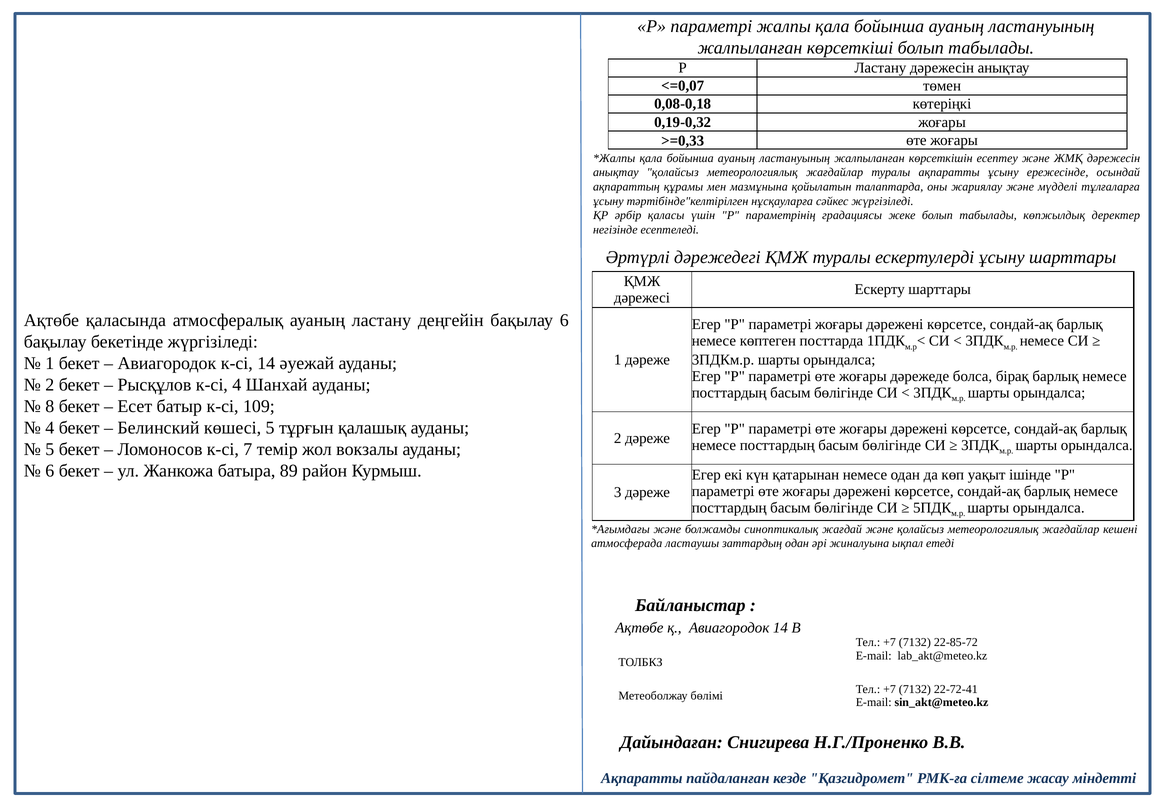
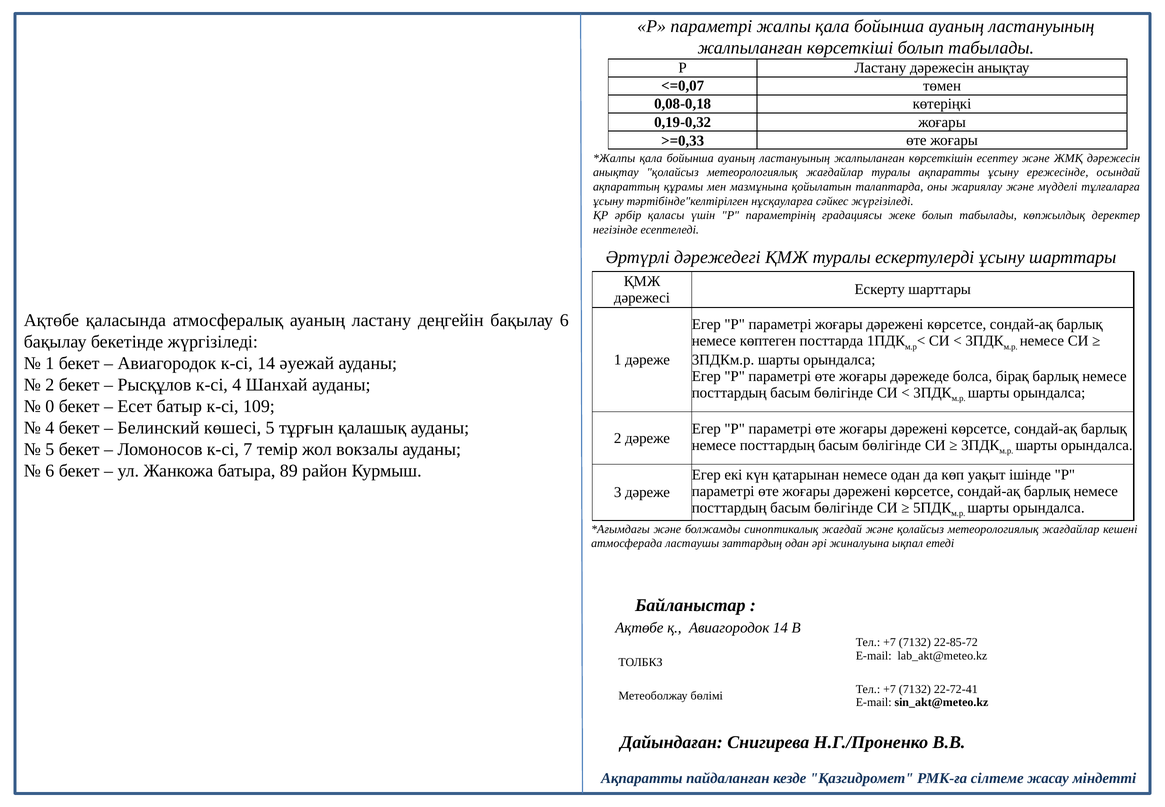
8: 8 -> 0 (50, 406)
